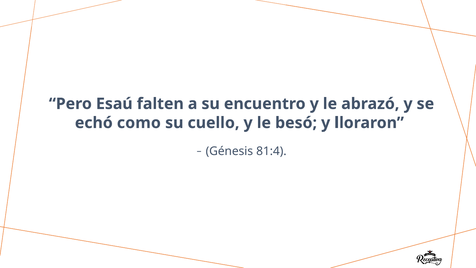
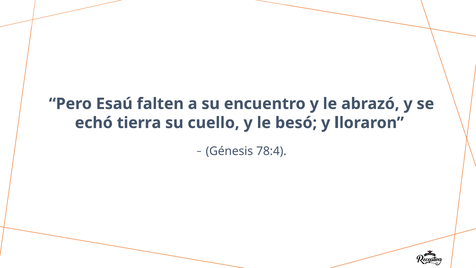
como: como -> tierra (139, 123)
81:4: 81:4 -> 78:4 (271, 151)
